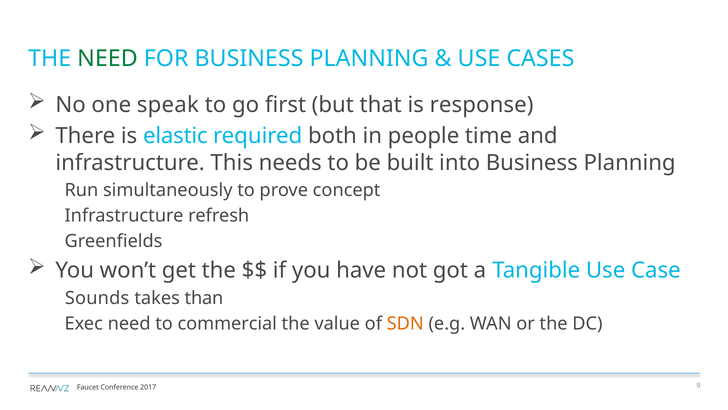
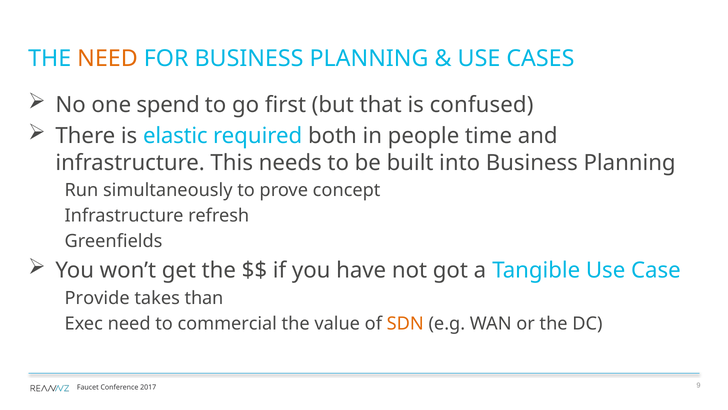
NEED colour: green -> orange (108, 59)
speak: speak -> spend (168, 105)
response: response -> confused (482, 105)
Sounds: Sounds -> Provide (97, 298)
